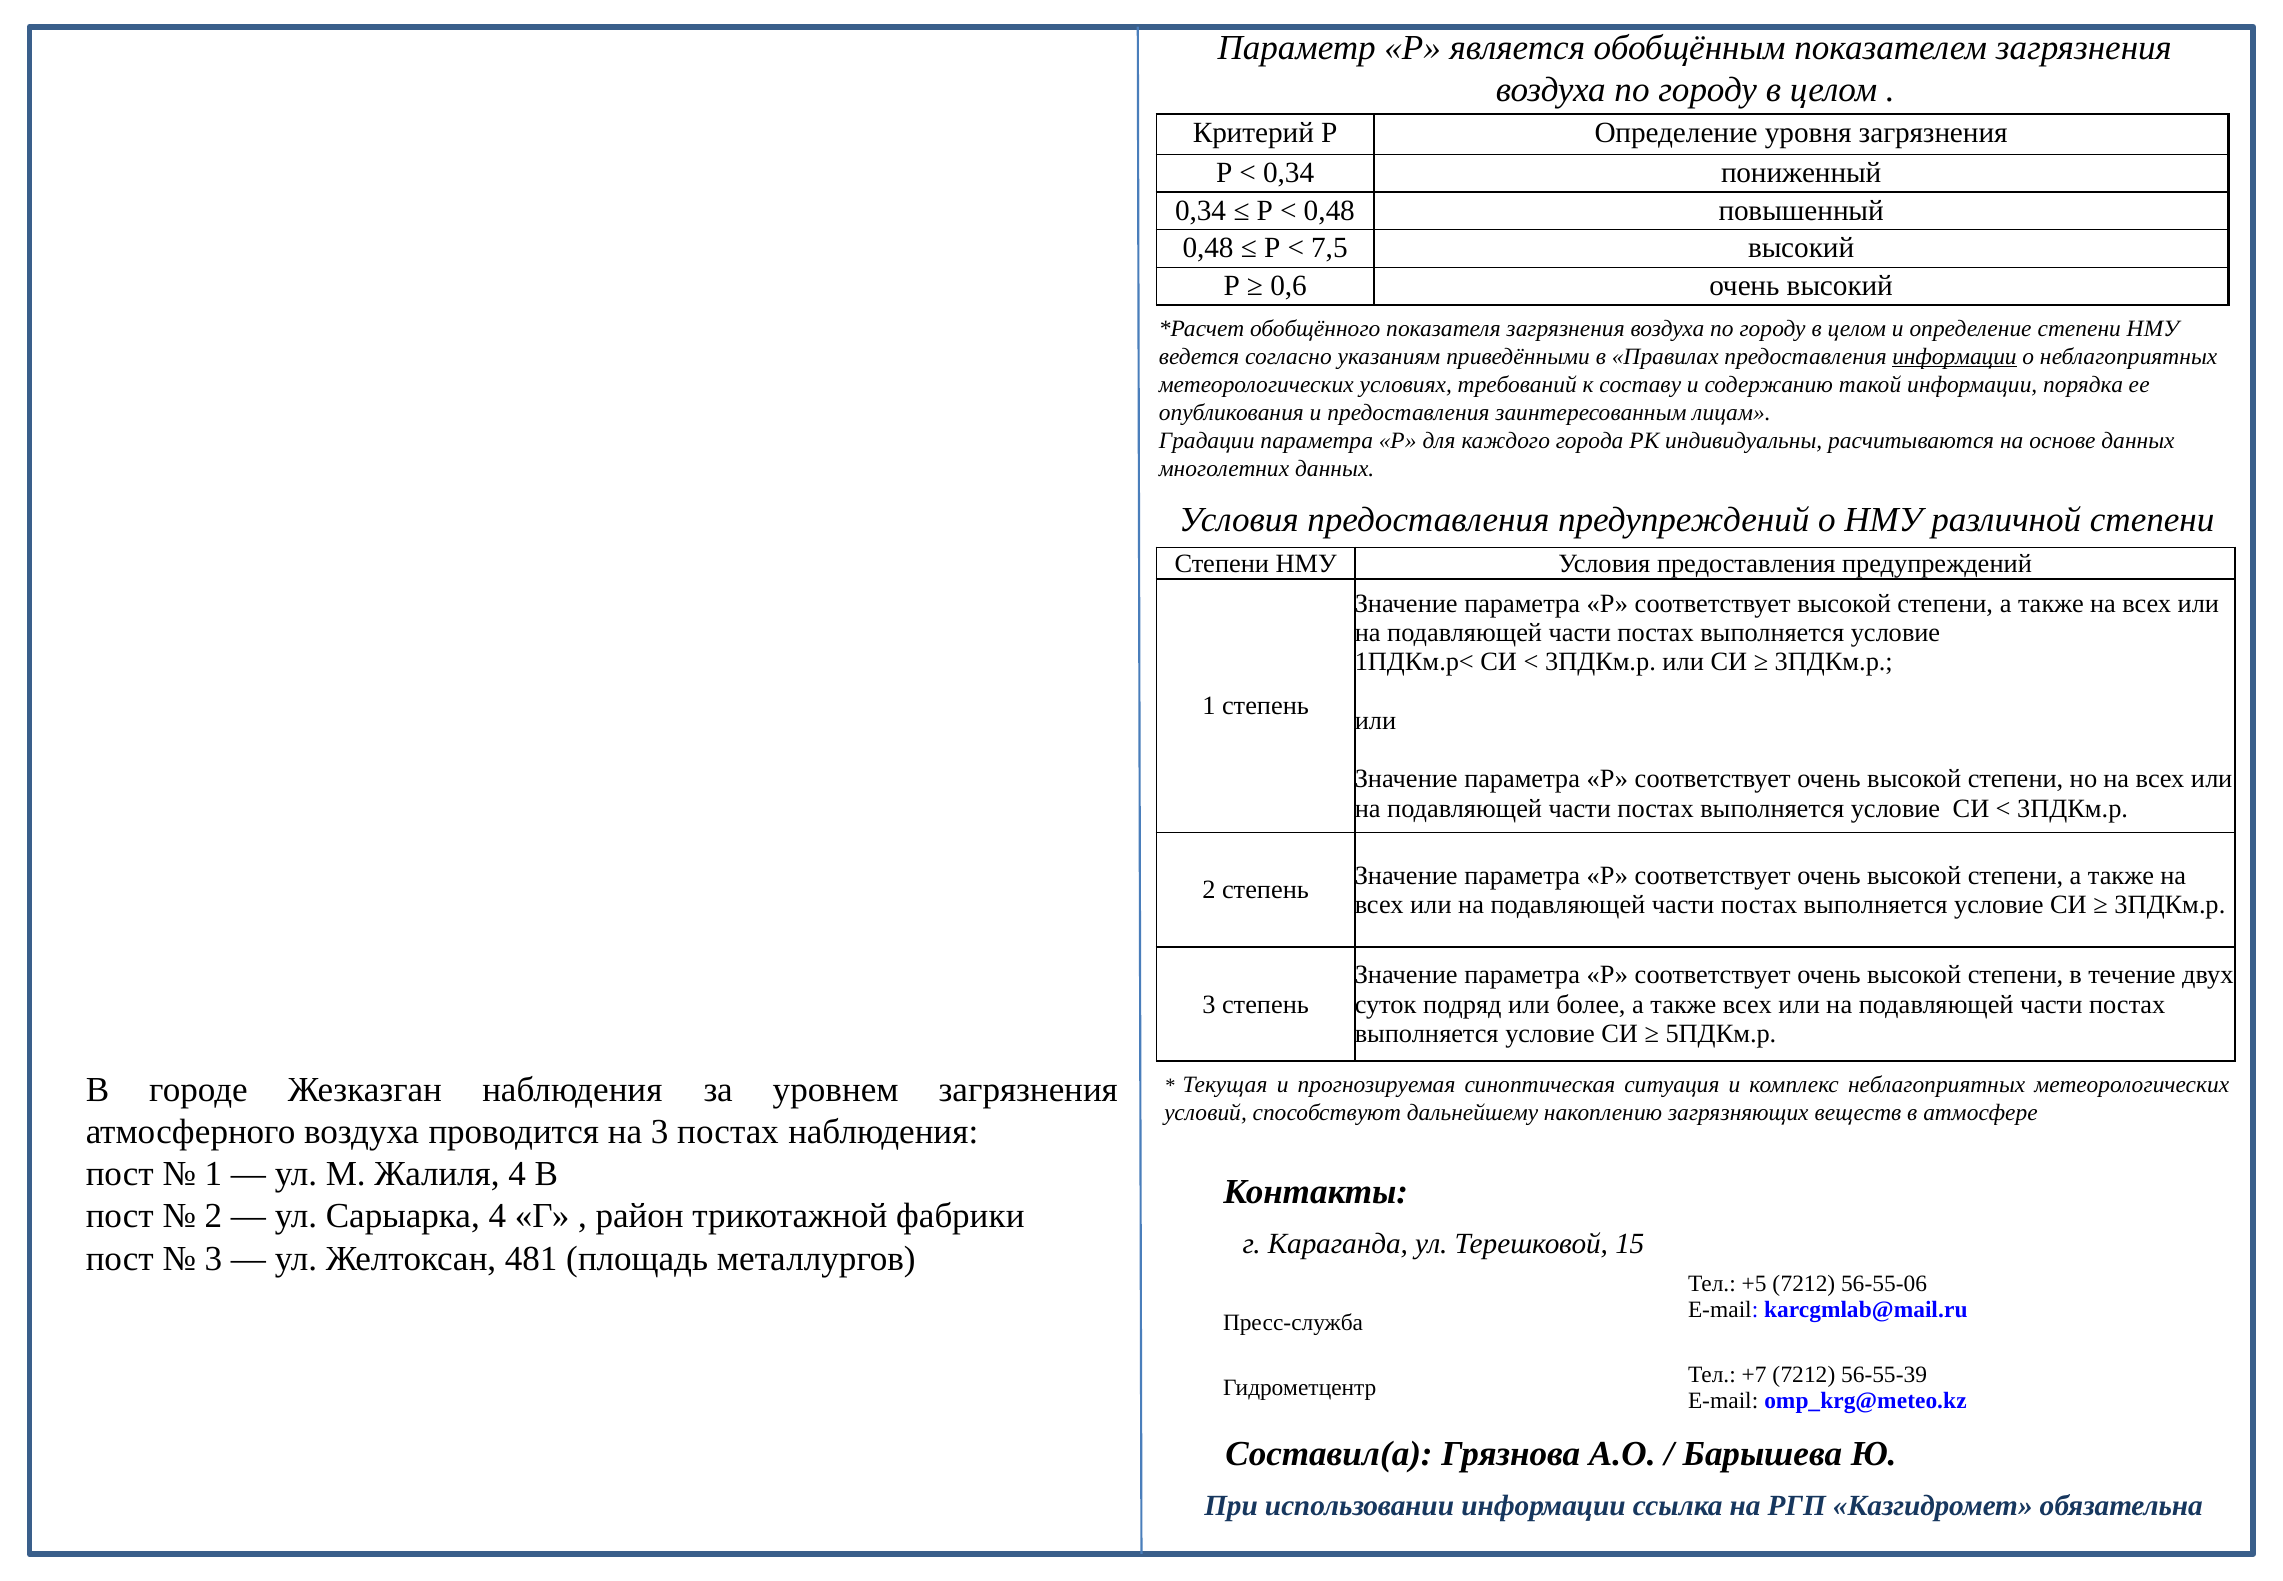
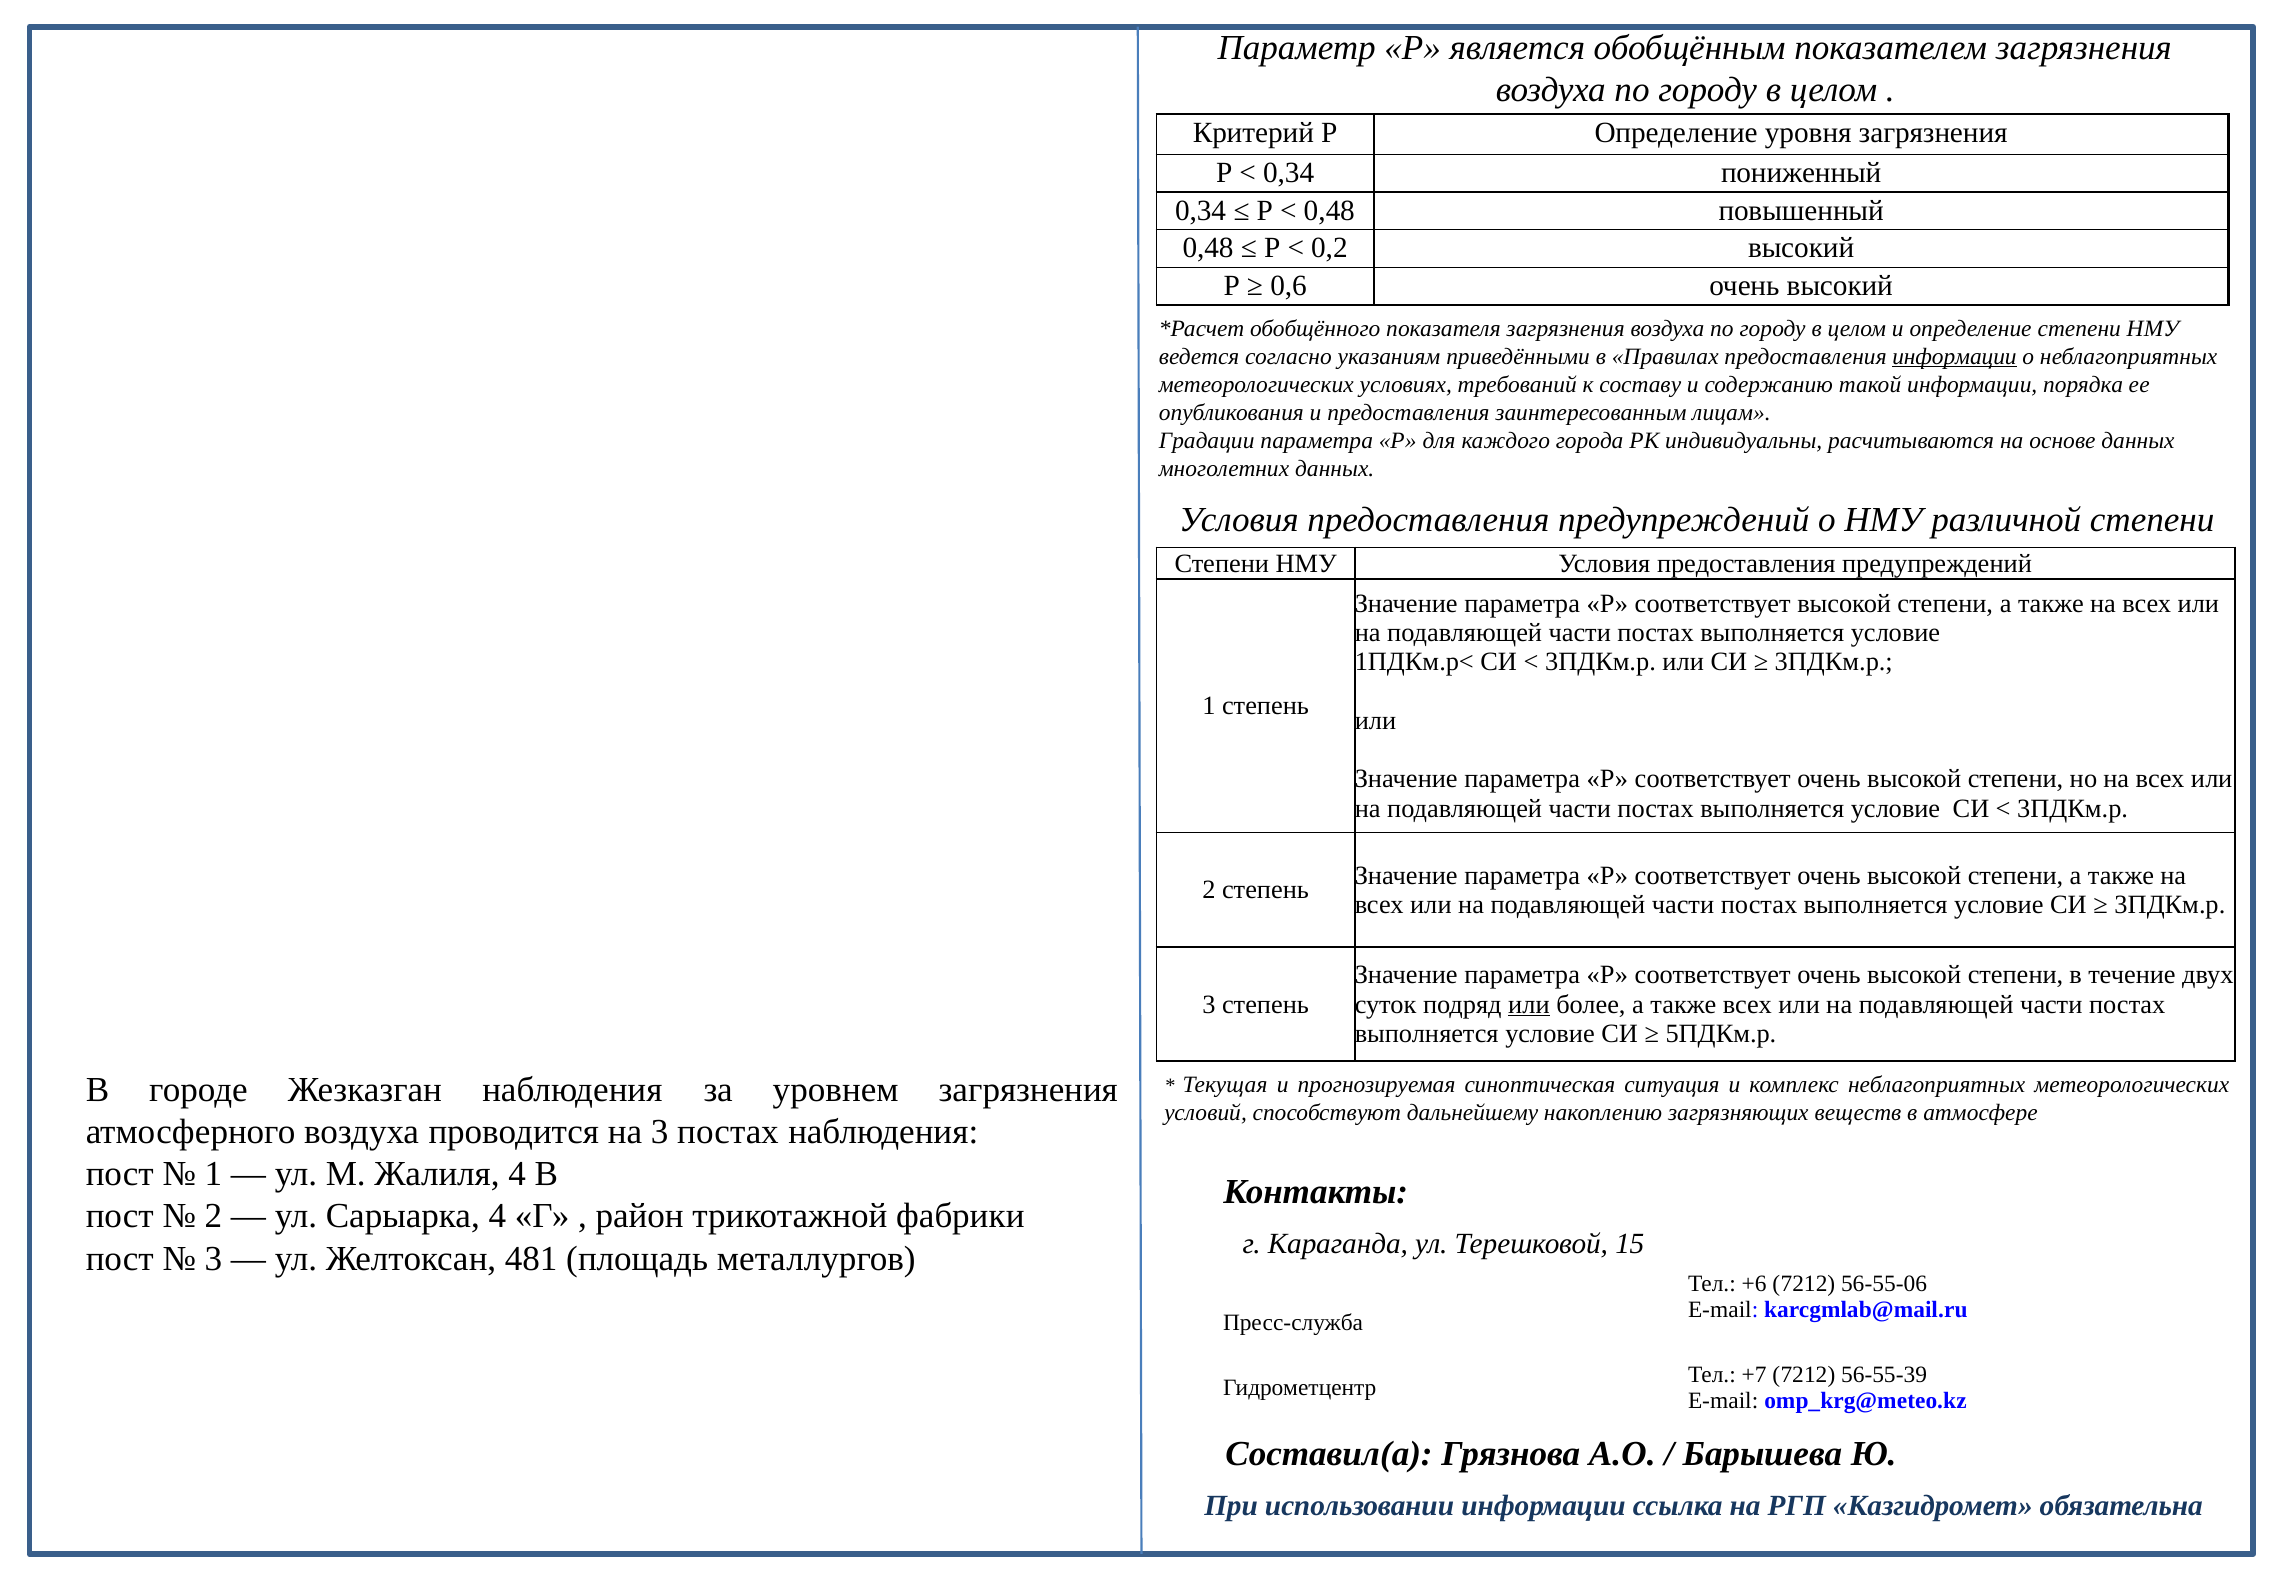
7,5: 7,5 -> 0,2 (1329, 248)
или underline: none -> present (1529, 1004)
+5: +5 -> +6 (1754, 1283)
